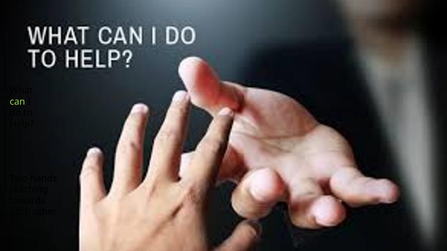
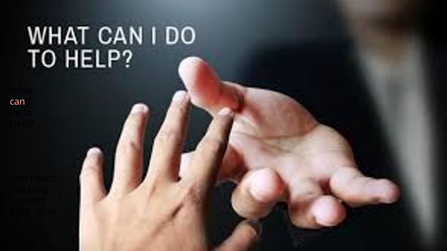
can colour: light green -> pink (17, 102)
